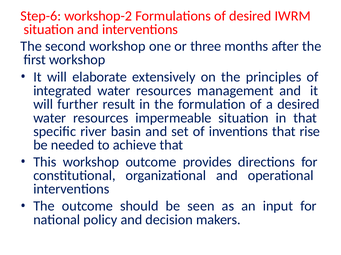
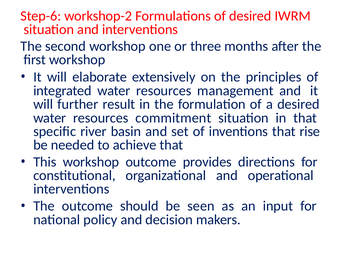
impermeable: impermeable -> commitment (173, 118)
